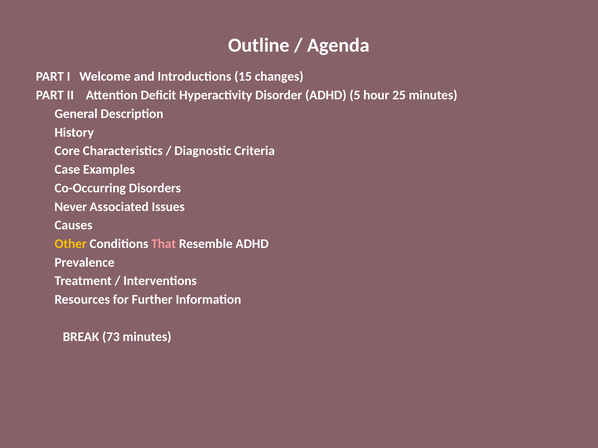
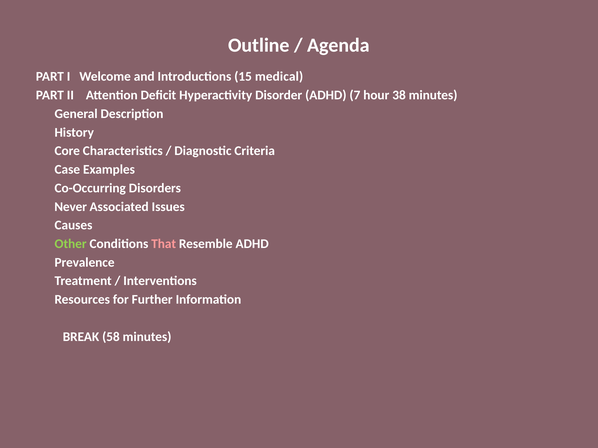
changes: changes -> medical (279, 77)
5: 5 -> 7 (355, 95)
25: 25 -> 38 (399, 95)
Other colour: yellow -> light green (71, 244)
73: 73 -> 58 (111, 337)
